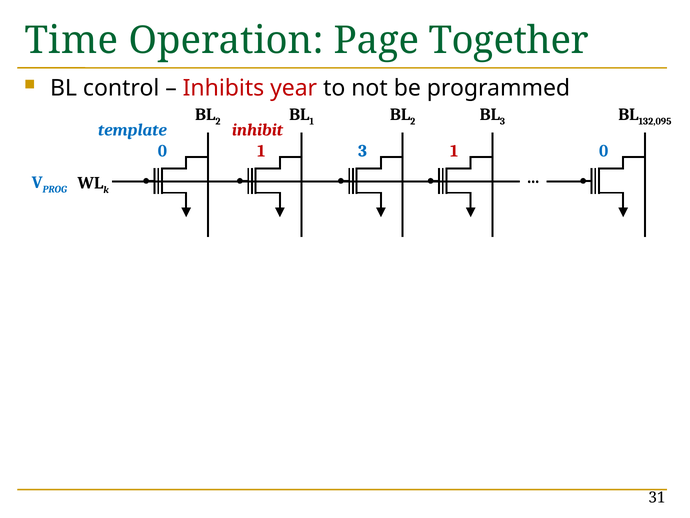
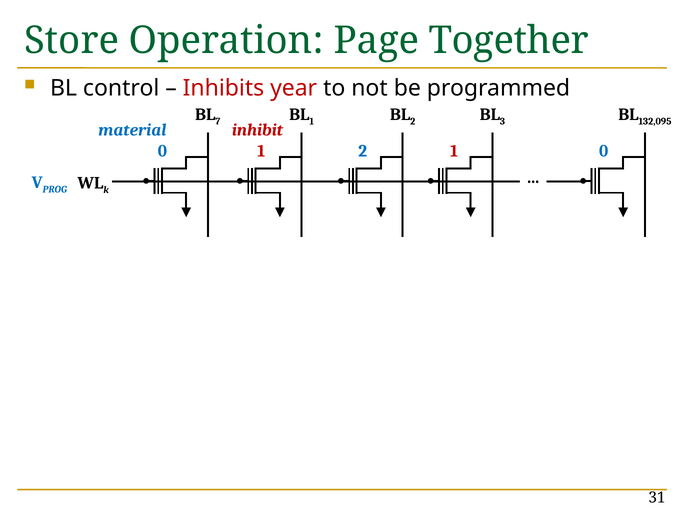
Time: Time -> Store (72, 41)
2: 2 -> 7 (218, 121)
template: template -> material (132, 130)
1 3: 3 -> 2 (363, 151)
